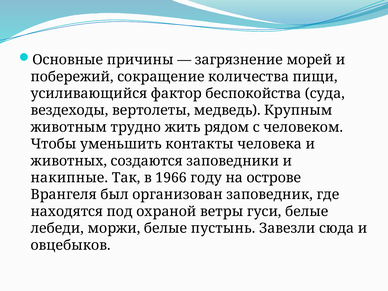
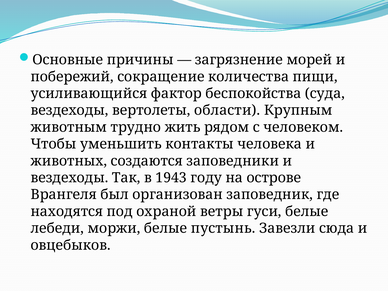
медведь: медведь -> области (227, 110)
накипные: накипные -> вездеходы (69, 178)
1966: 1966 -> 1943 (171, 178)
